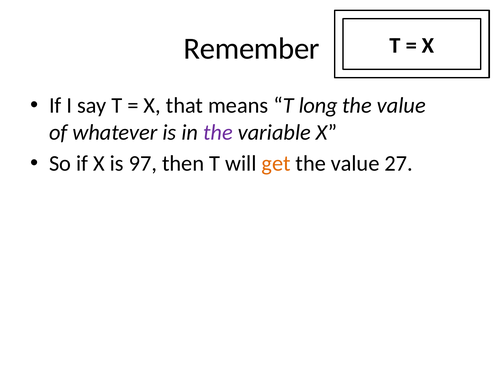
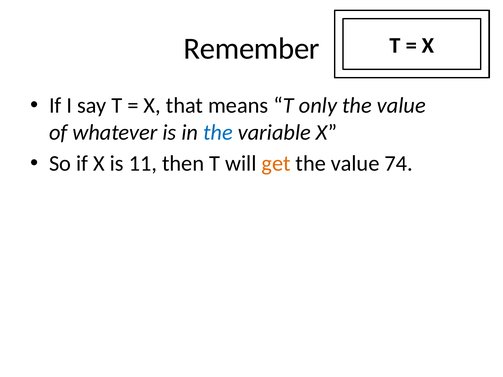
long: long -> only (318, 106)
the colour: purple -> blue (218, 132)
97: 97 -> 11 (143, 164)
27: 27 -> 74 (399, 164)
